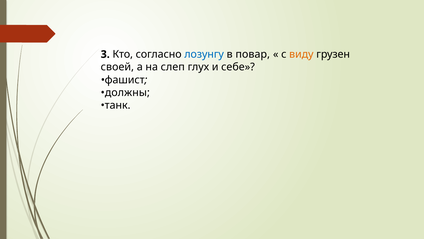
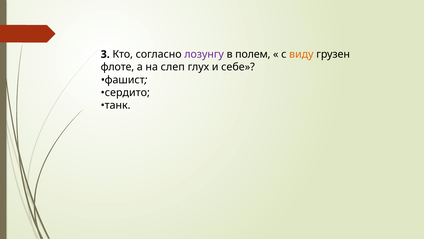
лозунгу colour: blue -> purple (204, 54)
повар: повар -> полем (253, 54)
своей: своей -> флоте (117, 67)
должны: должны -> сердито (125, 92)
